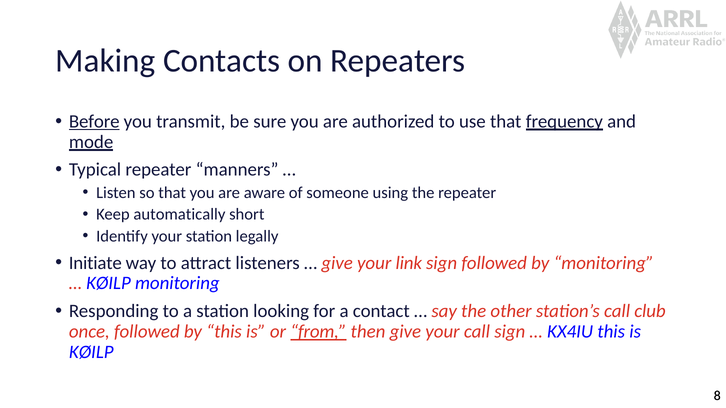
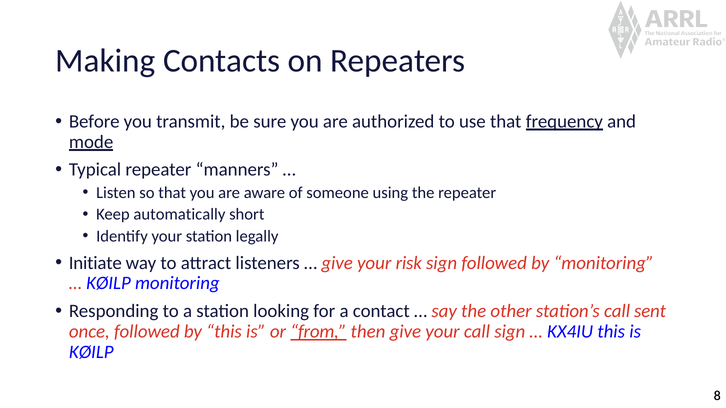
Before underline: present -> none (94, 122)
link: link -> risk (409, 263)
club: club -> sent (650, 311)
